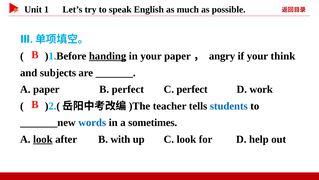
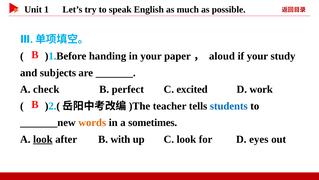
handing underline: present -> none (108, 56)
angry: angry -> aloud (222, 56)
think: think -> study (283, 56)
A paper: paper -> check (46, 89)
C perfect: perfect -> excited (192, 89)
words colour: blue -> orange (92, 122)
help: help -> eyes (259, 139)
